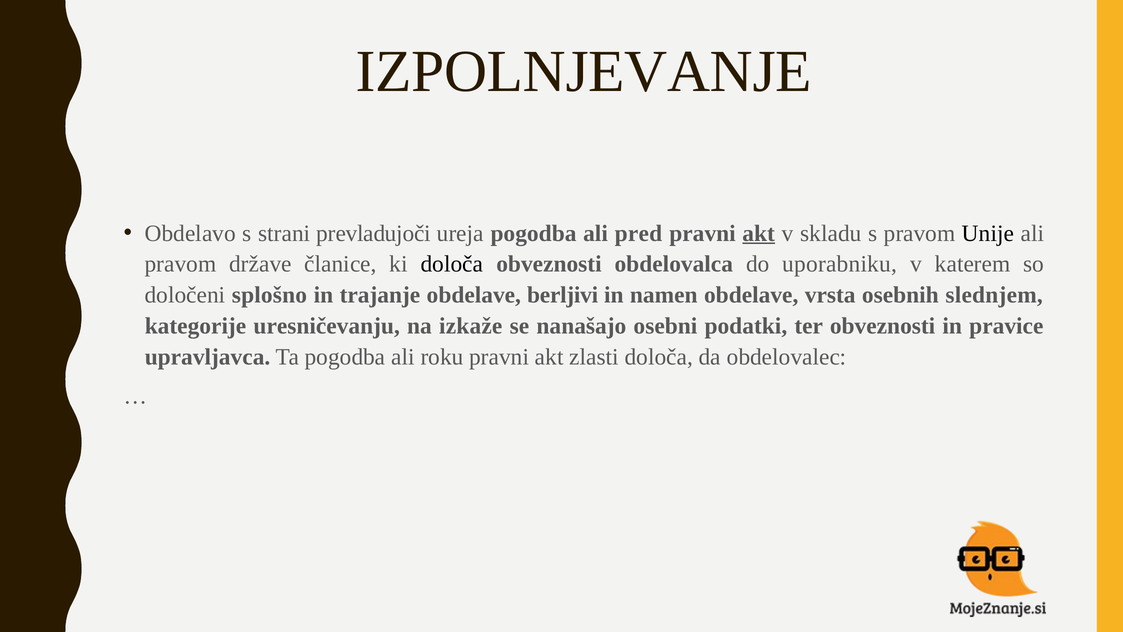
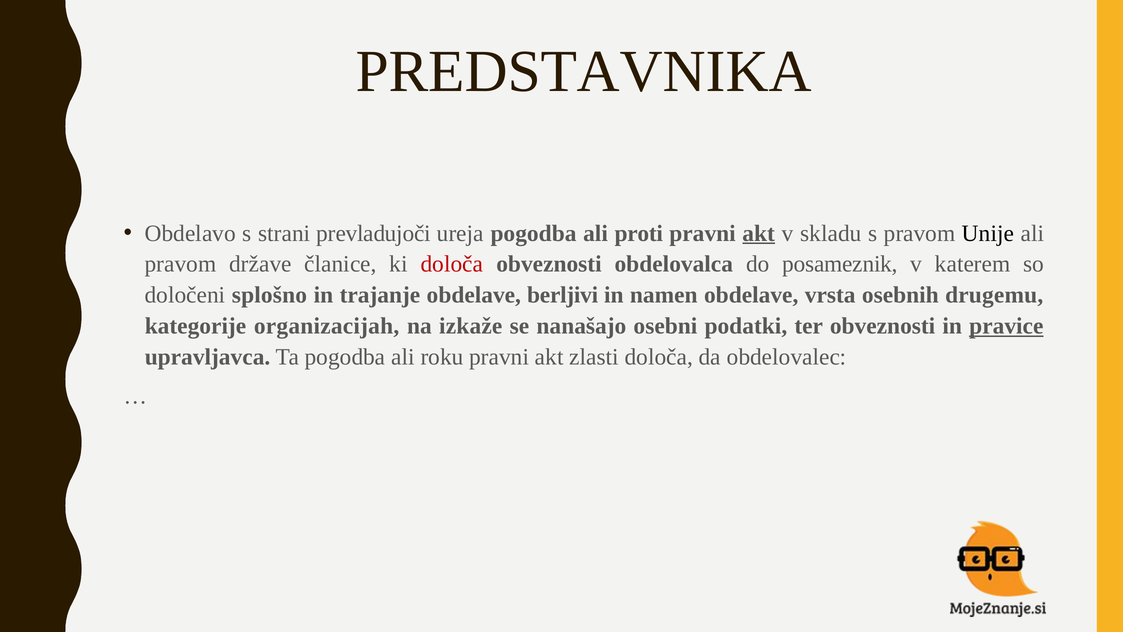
IZPOLNJEVANJE: IZPOLNJEVANJE -> PREDSTAVNIKA (584, 71)
pred: pred -> proti (639, 233)
določa colour: black -> red (452, 264)
uporabniku: uporabniku -> posameznik (840, 264)
slednjem: slednjem -> drugemu (994, 295)
uresničevanju: uresničevanju -> organizacijah (327, 326)
pravice underline: none -> present (1006, 326)
